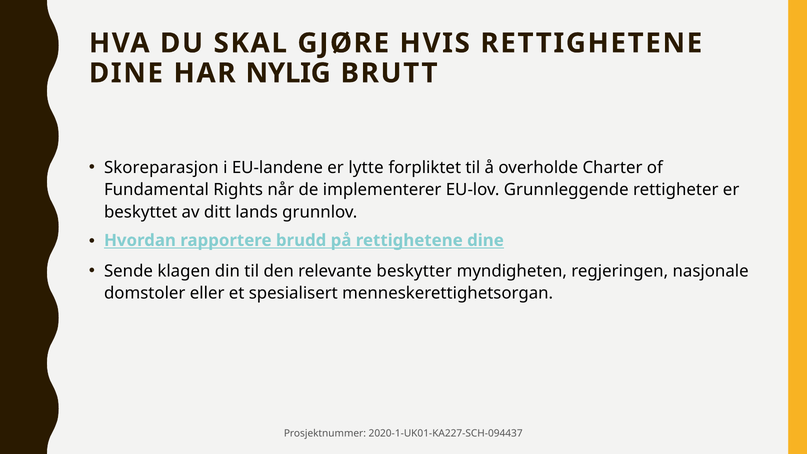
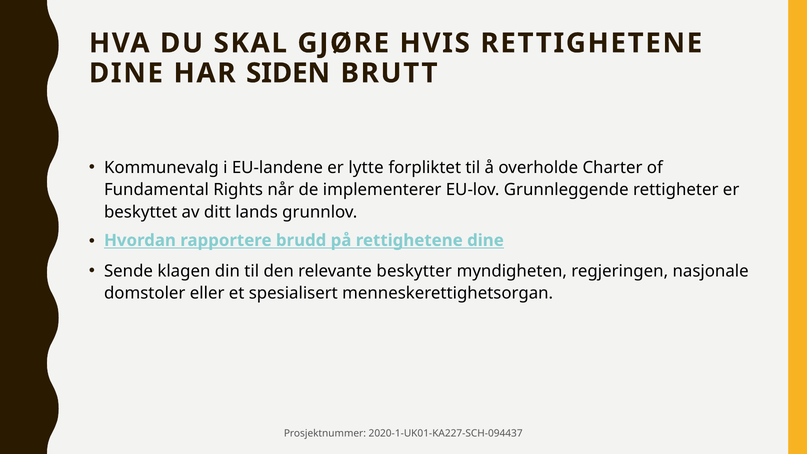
NYLIG: NYLIG -> SIDEN (288, 73)
Skoreparasjon: Skoreparasjon -> Kommunevalg (161, 168)
